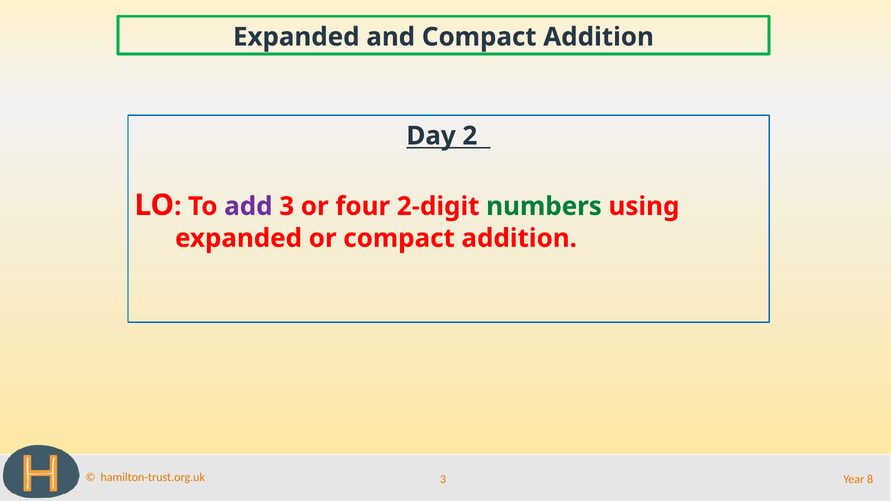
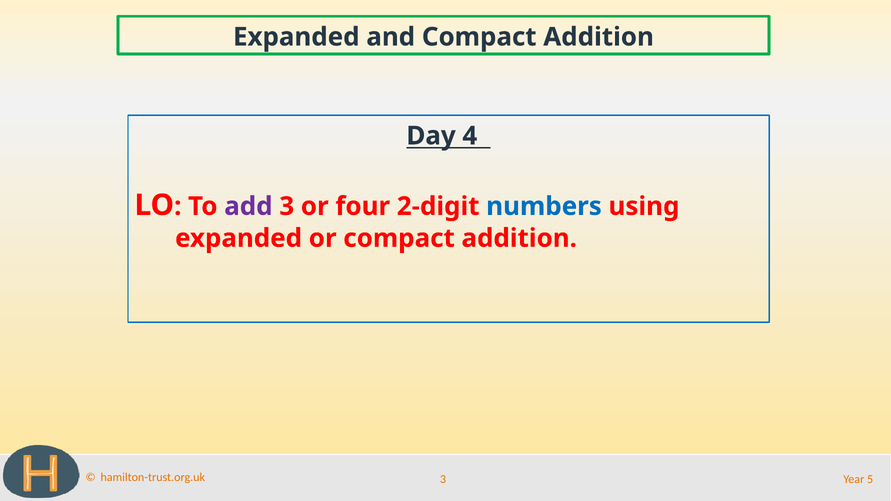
2: 2 -> 4 (470, 136)
numbers colour: green -> blue (544, 206)
8: 8 -> 5 (870, 479)
